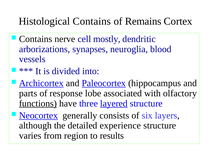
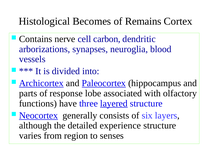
Histological Contains: Contains -> Becomes (92, 21)
mostly: mostly -> carbon (107, 39)
functions underline: present -> none (38, 103)
results: results -> senses (112, 135)
